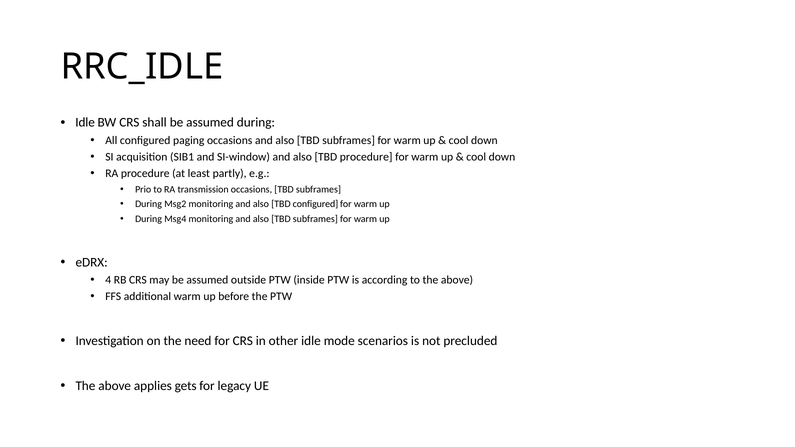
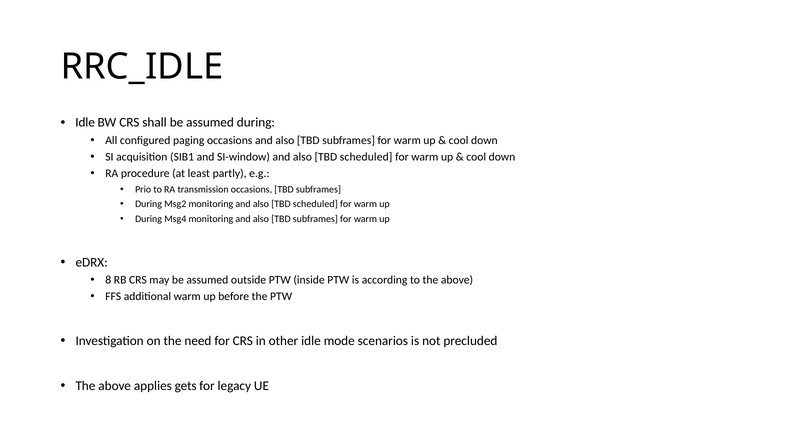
procedure: procedure -> scheduled (366, 157)
configured: configured -> scheduled (315, 204)
4: 4 -> 8 (108, 280)
